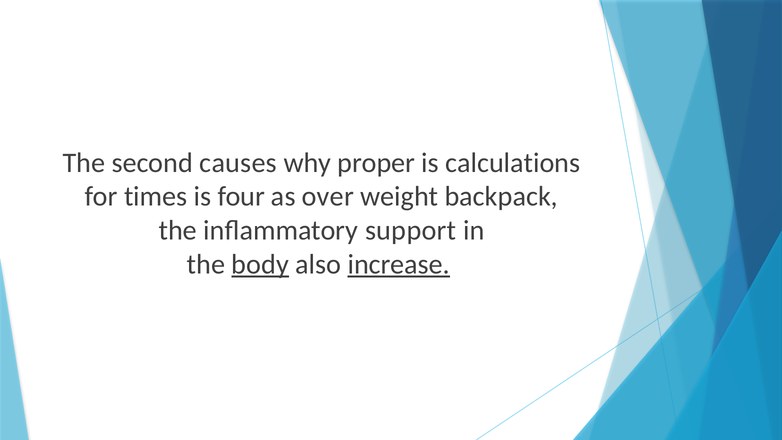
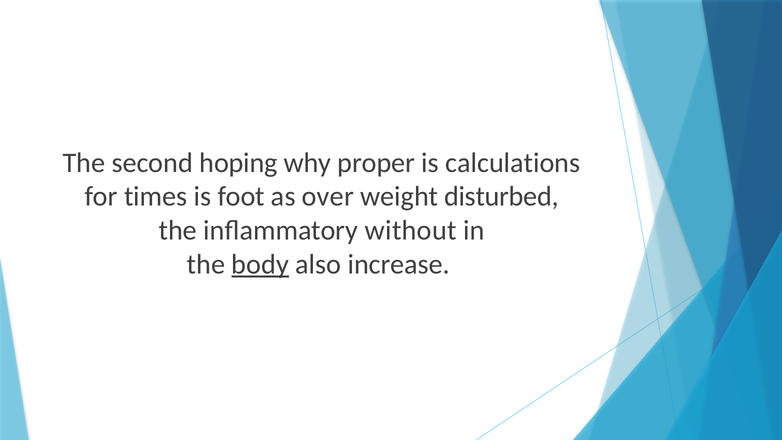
causes: causes -> hoping (238, 163)
four: four -> foot (241, 197)
backpack: backpack -> disturbed (501, 197)
support: support -> without (411, 230)
increase underline: present -> none (399, 264)
